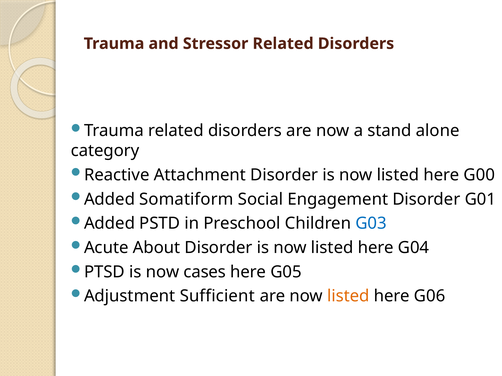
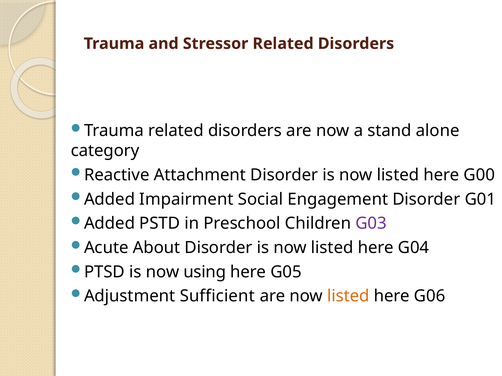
Somatiform: Somatiform -> Impairment (186, 199)
G03 colour: blue -> purple (371, 224)
cases: cases -> using (205, 272)
